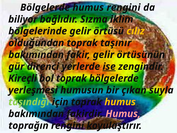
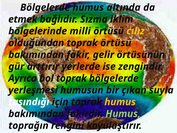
humus rengini: rengini -> altında (124, 7)
biliyor: biliyor -> etmek (23, 19)
bölgelerinde gelir: gelir -> milli (80, 31)
toprak taşınır: taşınır -> örtüsü (116, 43)
direnci: direnci -> arttırır (43, 66)
ise underline: present -> none (109, 66)
Kireçli: Kireçli -> Ayrıca (23, 78)
taşındığı colour: light green -> white (29, 102)
Humus colour: pink -> light green (123, 114)
